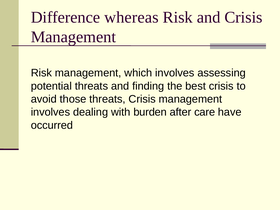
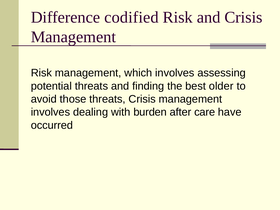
whereas: whereas -> codified (131, 17)
best crisis: crisis -> older (221, 86)
